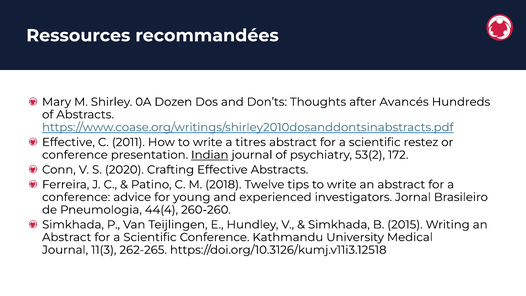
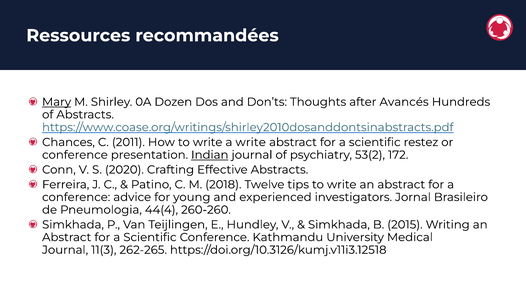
Mary underline: none -> present (57, 102)
Effective: Effective -> Chances (68, 142)
a titres: titres -> write (251, 142)
